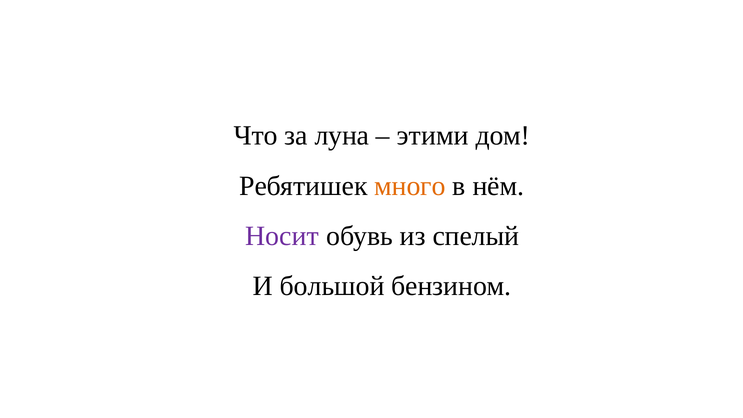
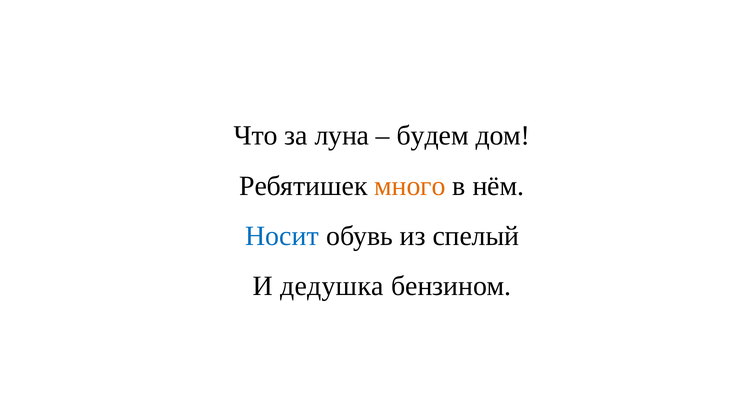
этими: этими -> будем (433, 136)
Носит colour: purple -> blue (282, 236)
большой: большой -> дедушка (332, 286)
